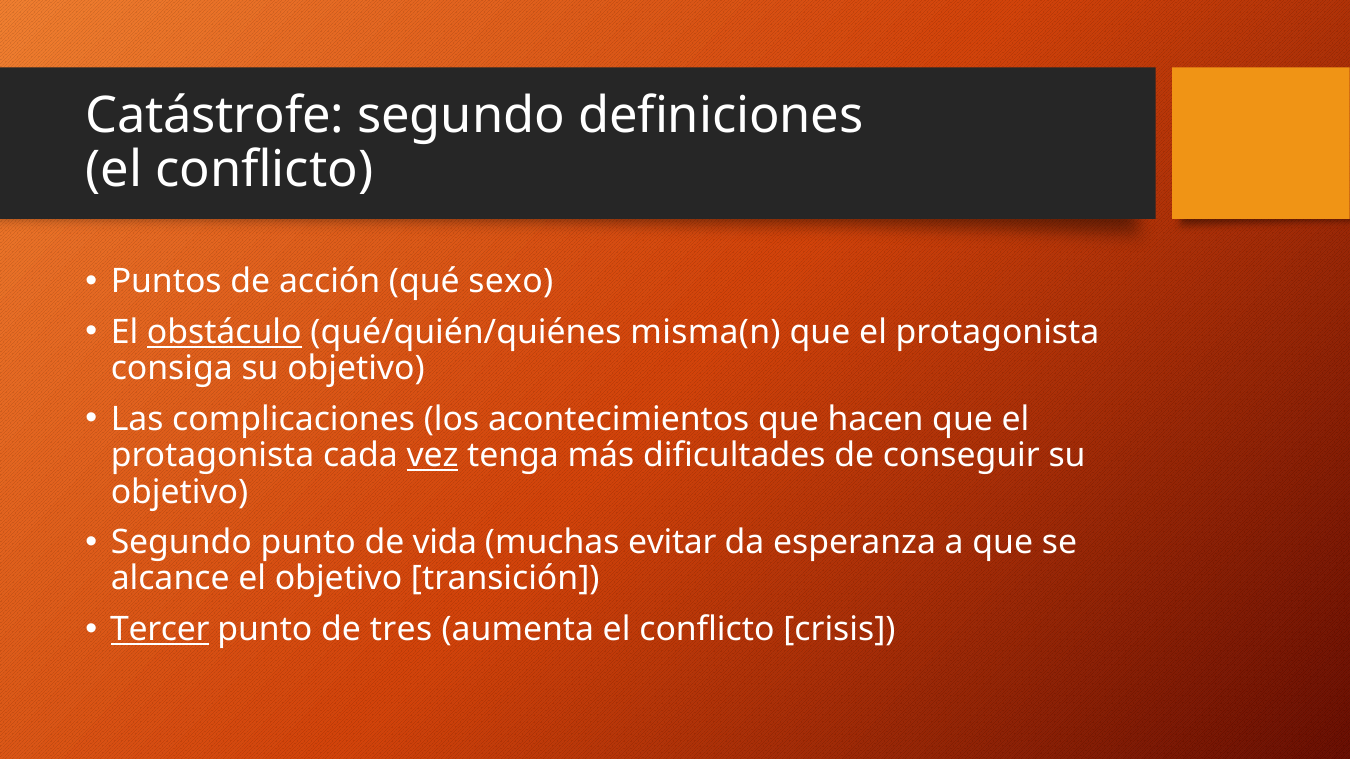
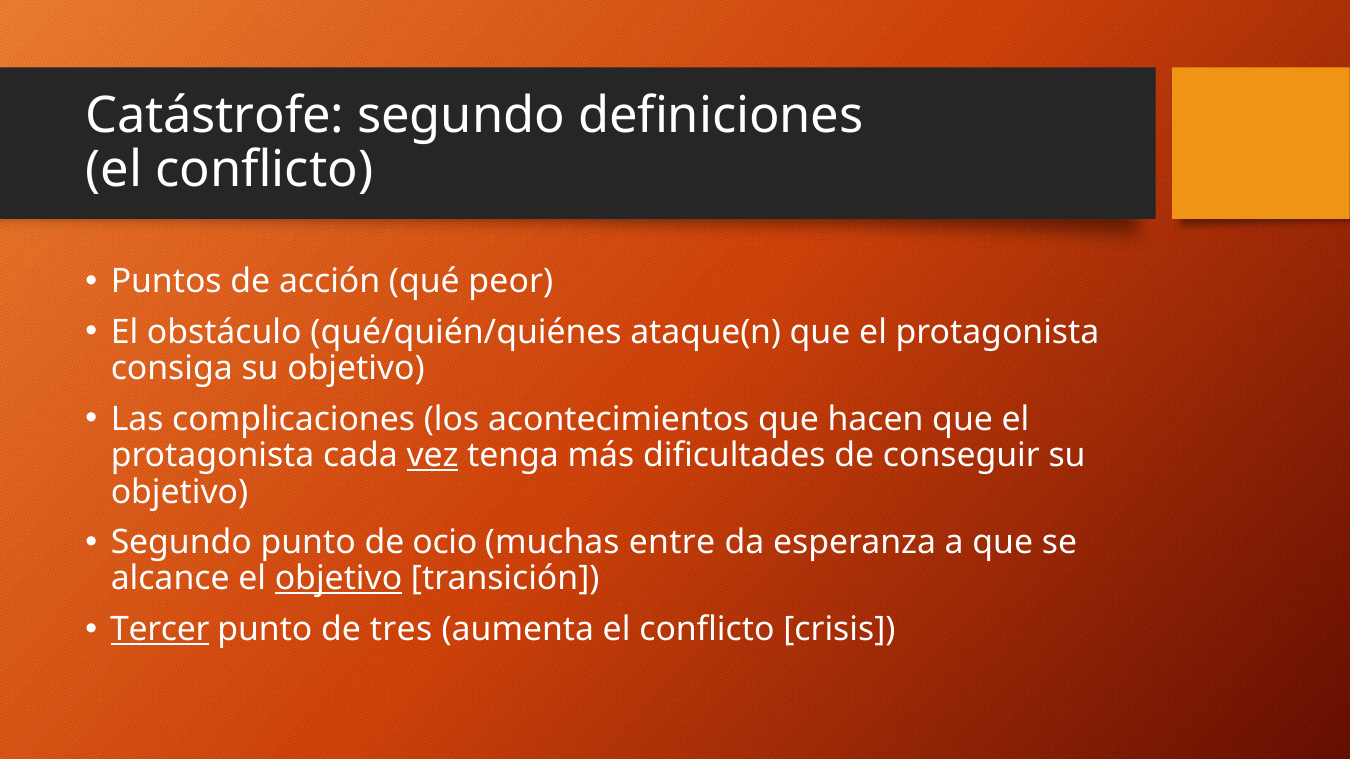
sexo: sexo -> peor (511, 282)
obstáculo underline: present -> none (224, 332)
misma(n: misma(n -> ataque(n (706, 332)
vida: vida -> ocio (445, 543)
evitar: evitar -> entre (672, 543)
objetivo underline: none -> present (339, 579)
